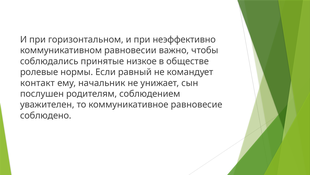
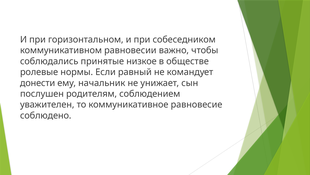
неэффективно: неэффективно -> собеседником (184, 39)
контакт: контакт -> донести (38, 83)
